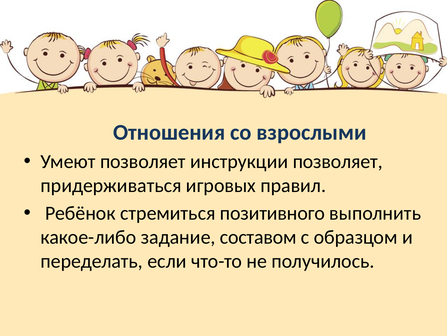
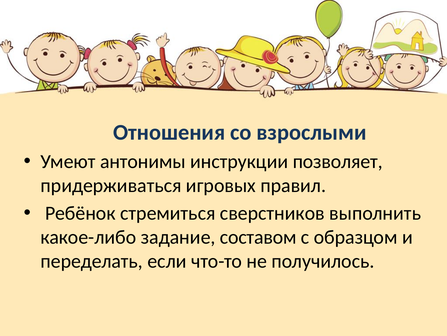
Умеют позволяет: позволяет -> антонимы (143, 161)
позитивного: позитивного -> сверстников (272, 213)
